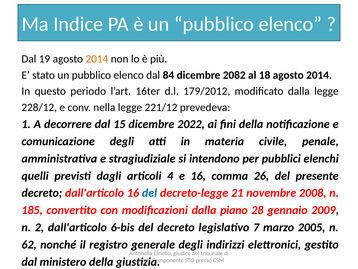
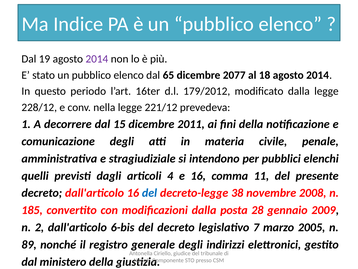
2014 colour: orange -> purple (97, 59)
84: 84 -> 65 (168, 75)
2082: 2082 -> 2077 (234, 75)
2022: 2022 -> 2011 (191, 124)
26: 26 -> 11 (261, 175)
21: 21 -> 38 (237, 193)
piano: piano -> posta (234, 210)
62: 62 -> 89 (29, 244)
